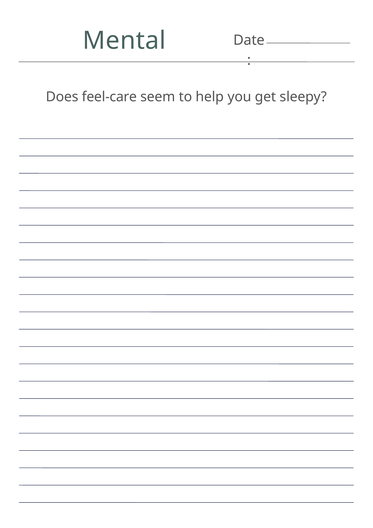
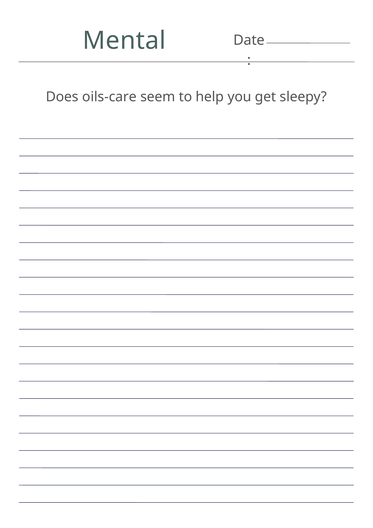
feel-care: feel-care -> oils-care (109, 97)
